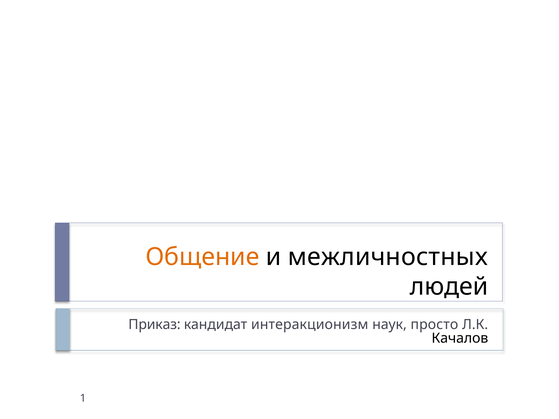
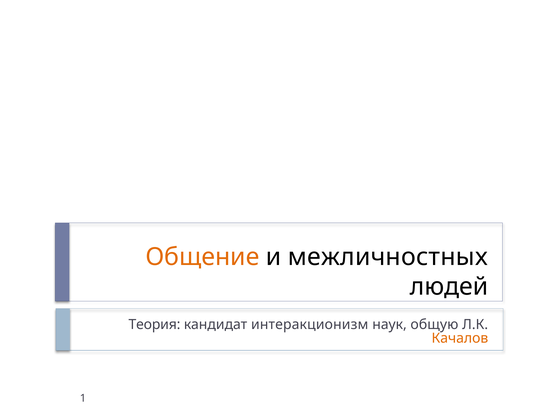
Приказ: Приказ -> Теория (154, 325)
просто: просто -> общую (434, 325)
Качалов colour: black -> orange (460, 338)
